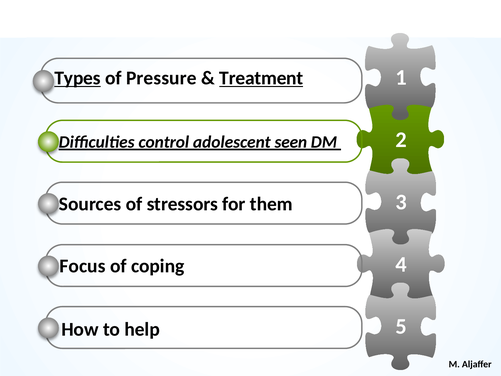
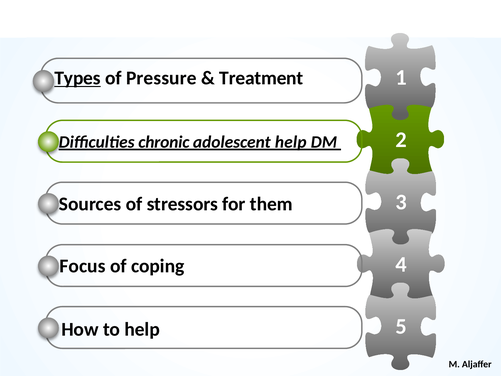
Treatment underline: present -> none (261, 78)
control: control -> chronic (164, 142)
adolescent seen: seen -> help (291, 142)
